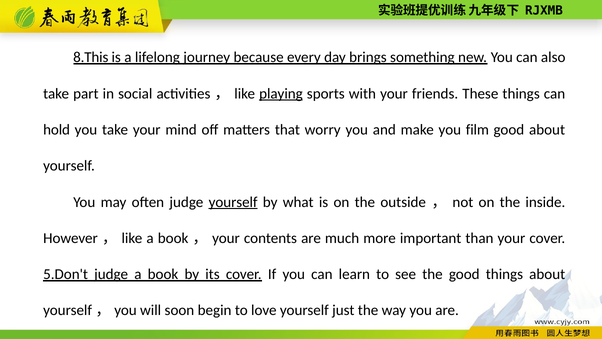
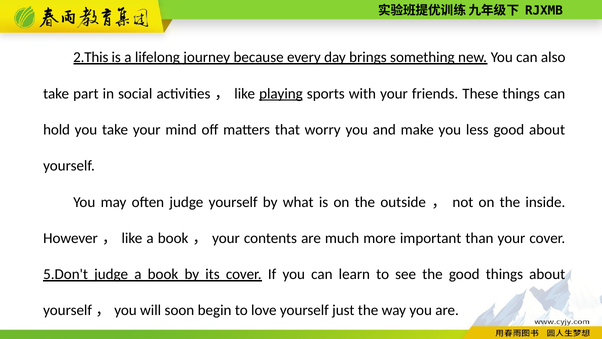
8.This: 8.This -> 2.This (91, 57)
film: film -> less (477, 130)
yourself underline: present -> none (233, 202)
